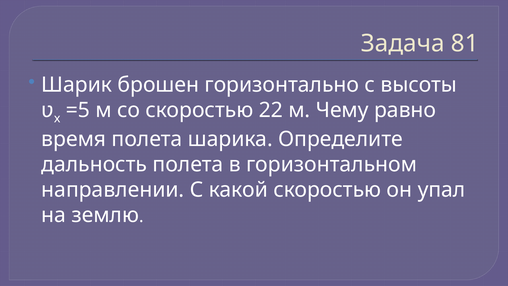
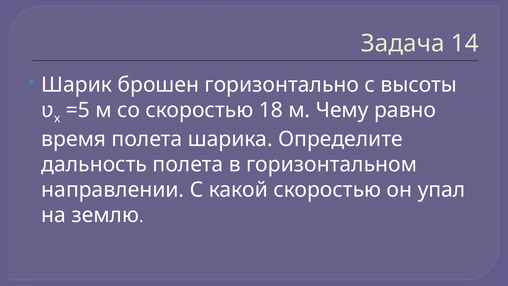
81: 81 -> 14 (465, 43)
22: 22 -> 18 (271, 110)
